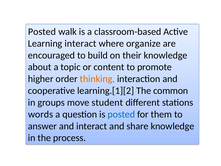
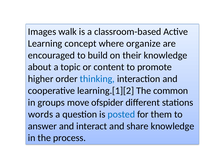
Posted: Posted -> Images (42, 32)
Learning interact: interact -> concept (81, 43)
thinking colour: orange -> blue (97, 79)
student: student -> ofspider (107, 102)
